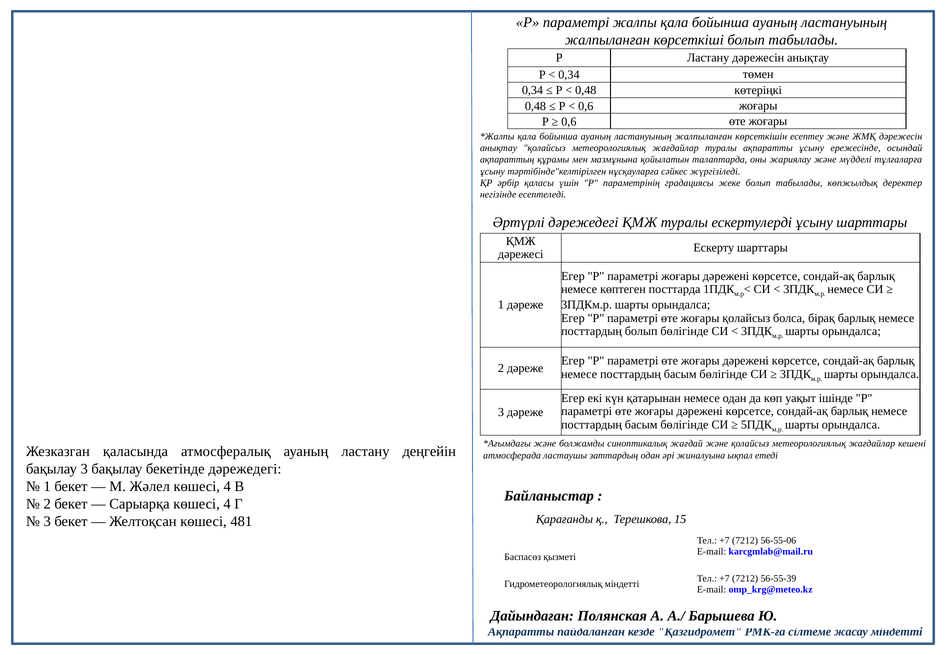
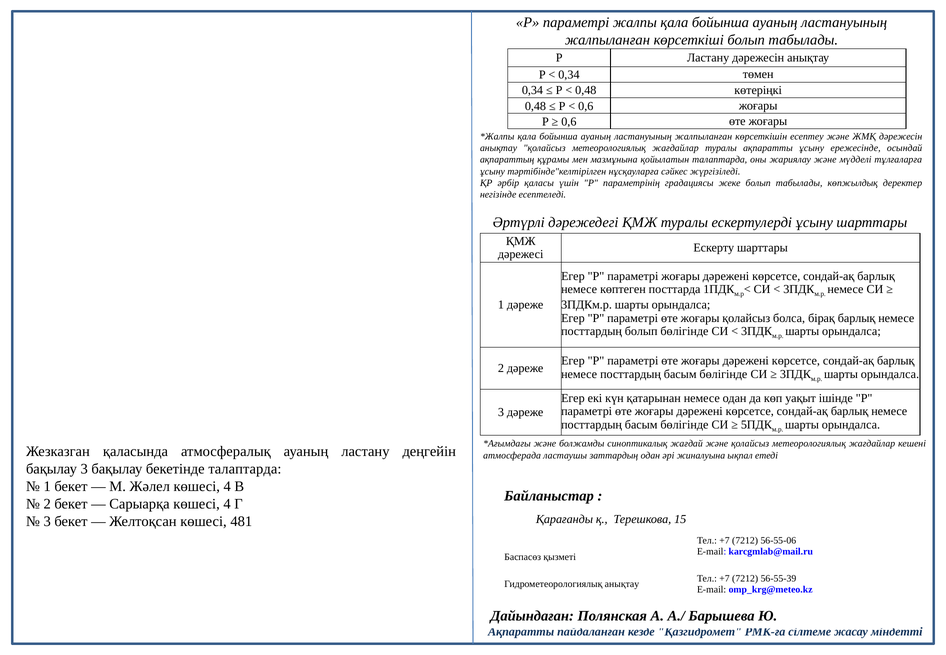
бекетінде дәрежедегі: дәрежедегі -> талаптарда (245, 469)
Гидрометеорологиялық міндетті: міндетті -> анықтау (622, 584)
